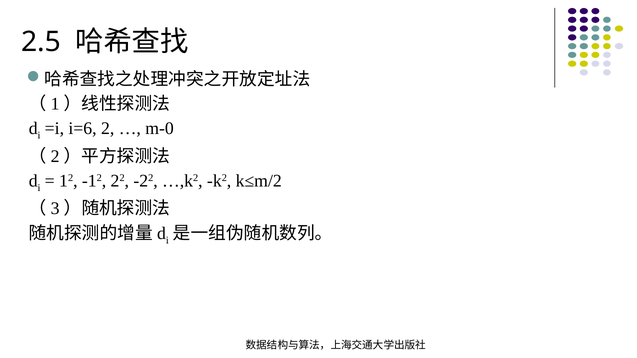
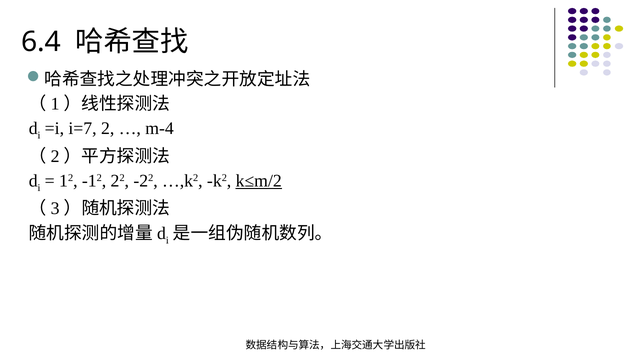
2.5: 2.5 -> 6.4 (41, 42)
i=6: i=6 -> i=7 (83, 129)
m-0: m-0 -> m-4 (160, 129)
k≤m/2 underline: none -> present (259, 181)
